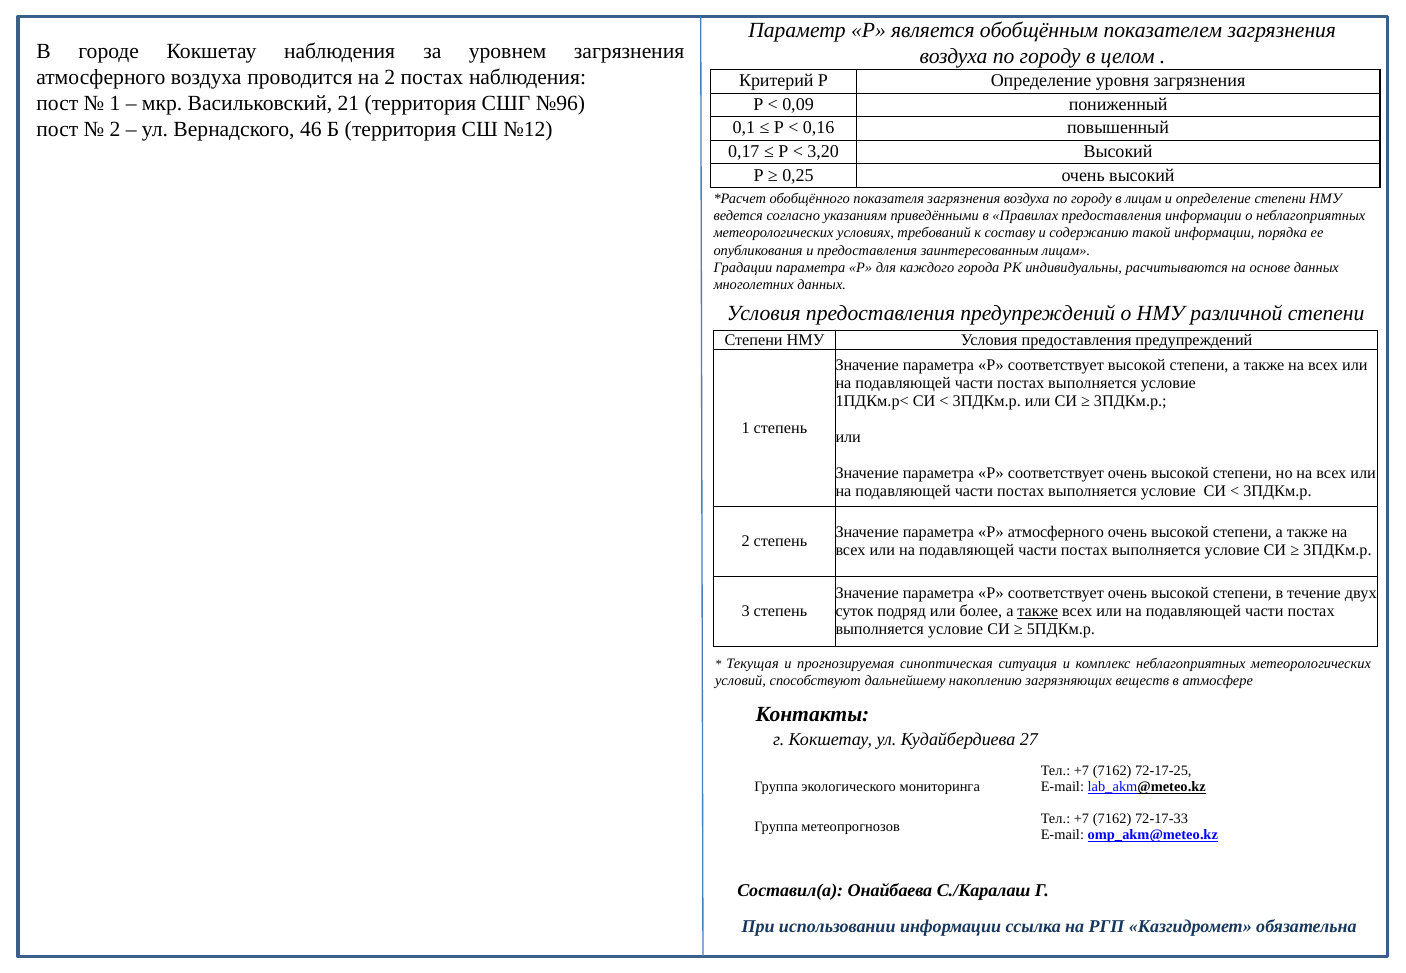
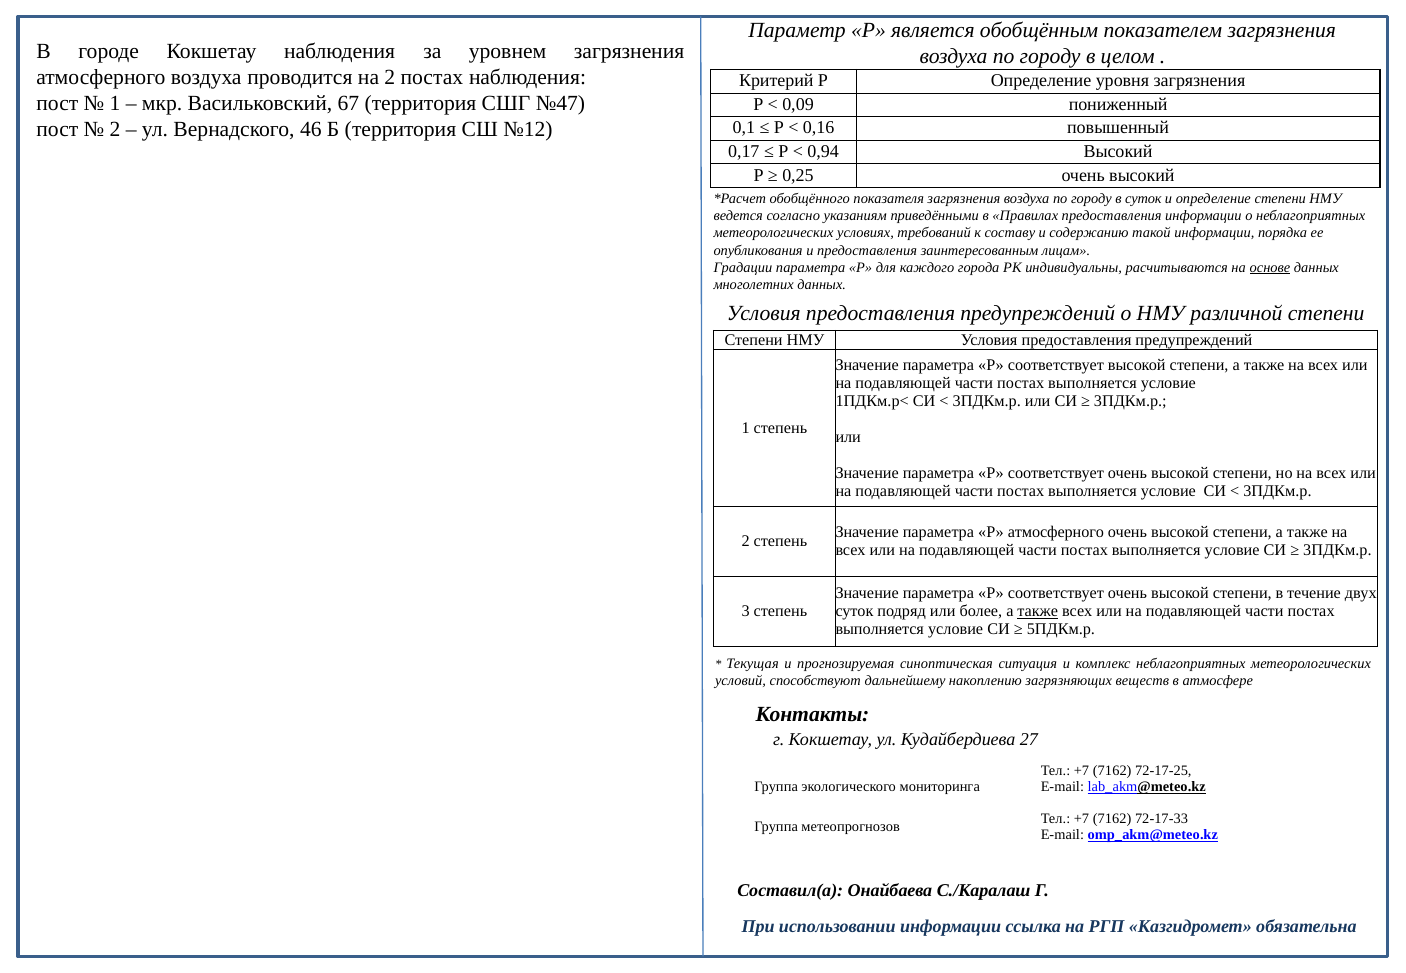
21: 21 -> 67 (348, 103)
№96: №96 -> №47 (560, 103)
3,20: 3,20 -> 0,94 (823, 152)
в лицам: лицам -> суток (1143, 199)
основе underline: none -> present (1270, 268)
